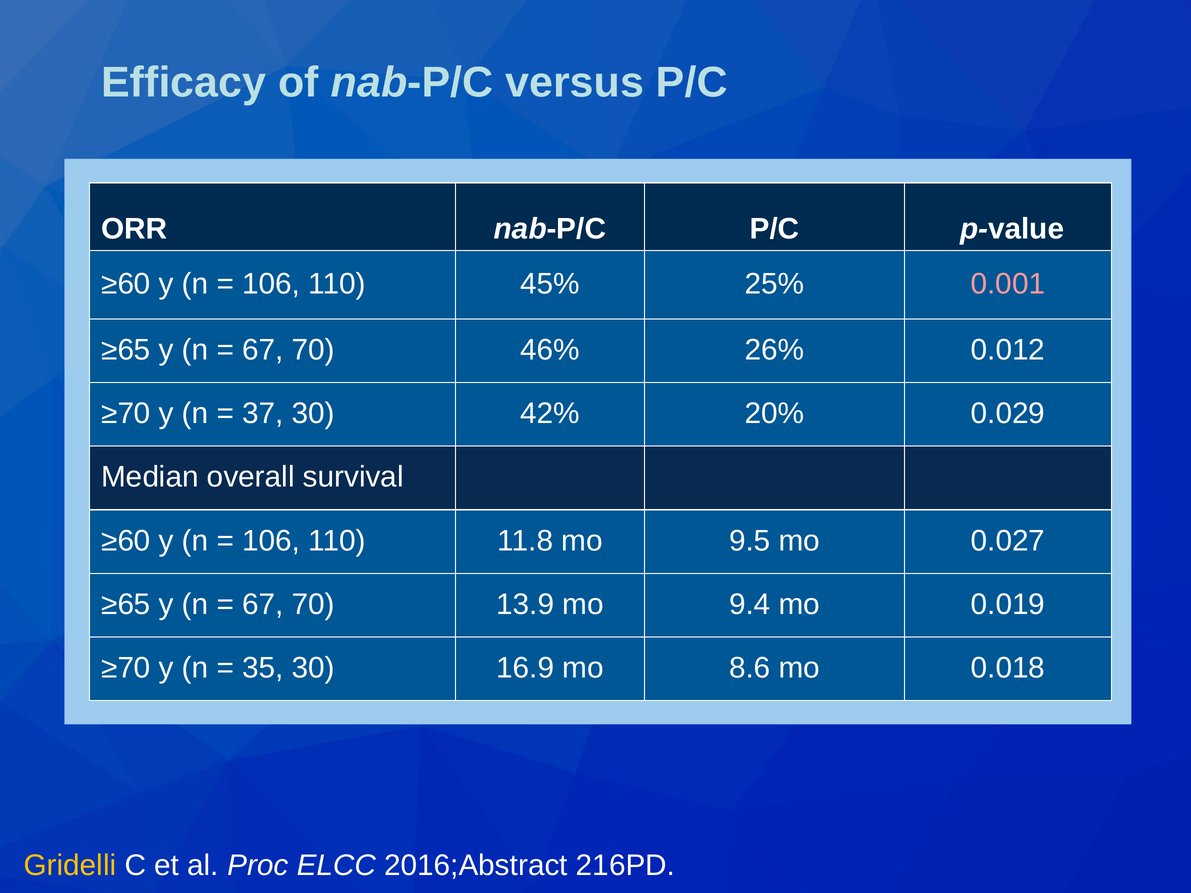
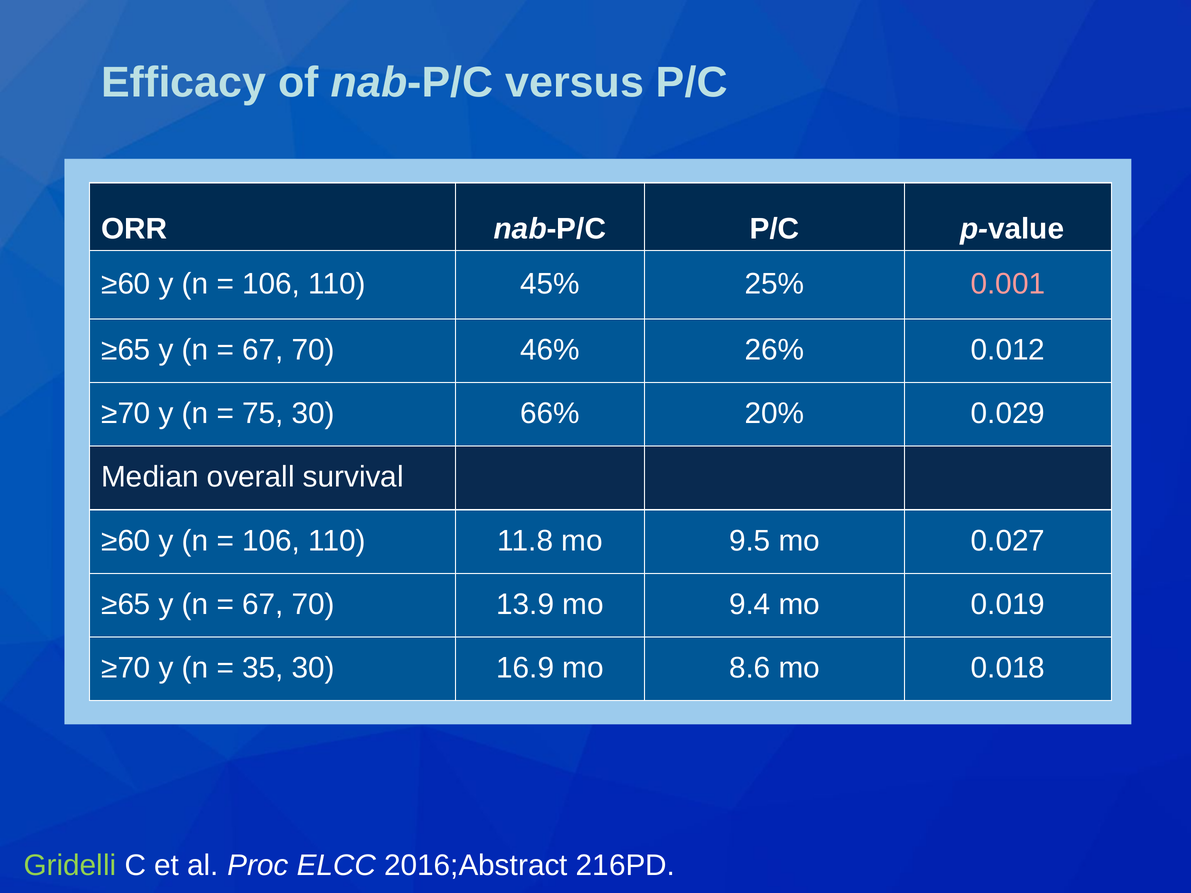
37: 37 -> 75 (263, 414)
42%: 42% -> 66% (550, 414)
Gridelli colour: yellow -> light green (70, 866)
